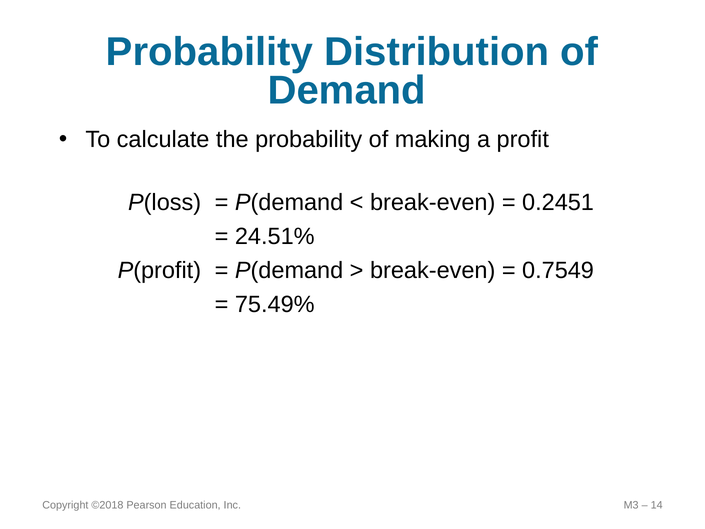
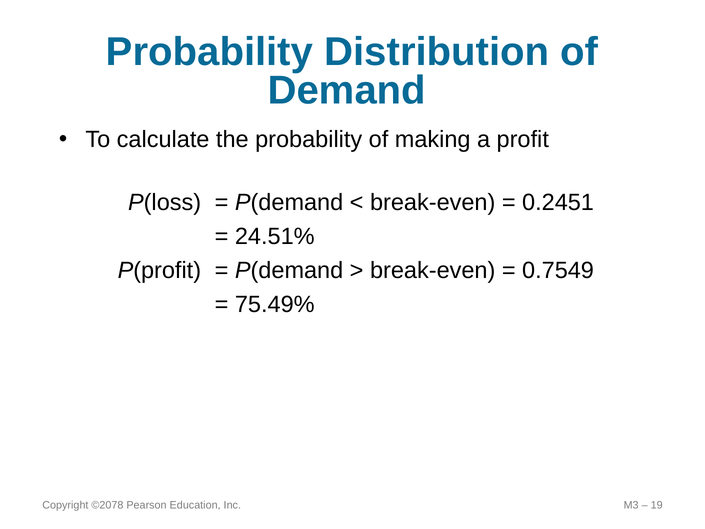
©2018: ©2018 -> ©2078 (107, 505)
14: 14 -> 19 (657, 505)
